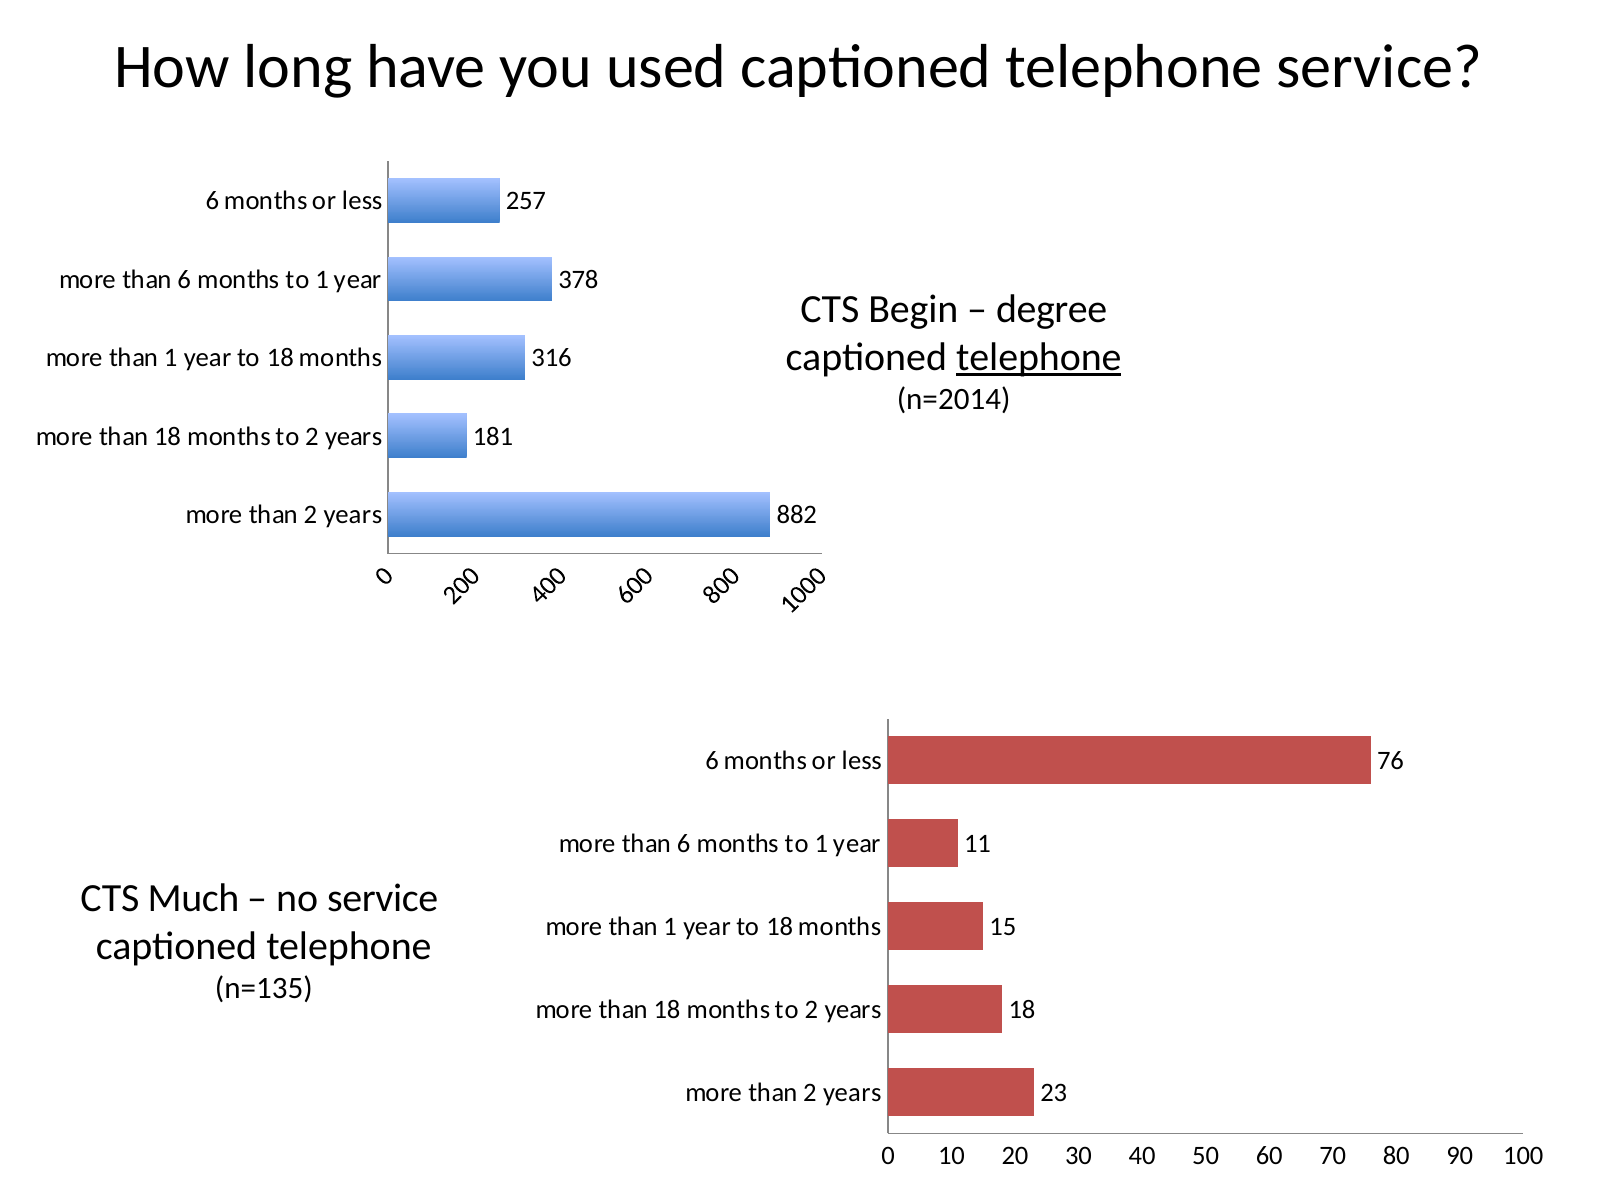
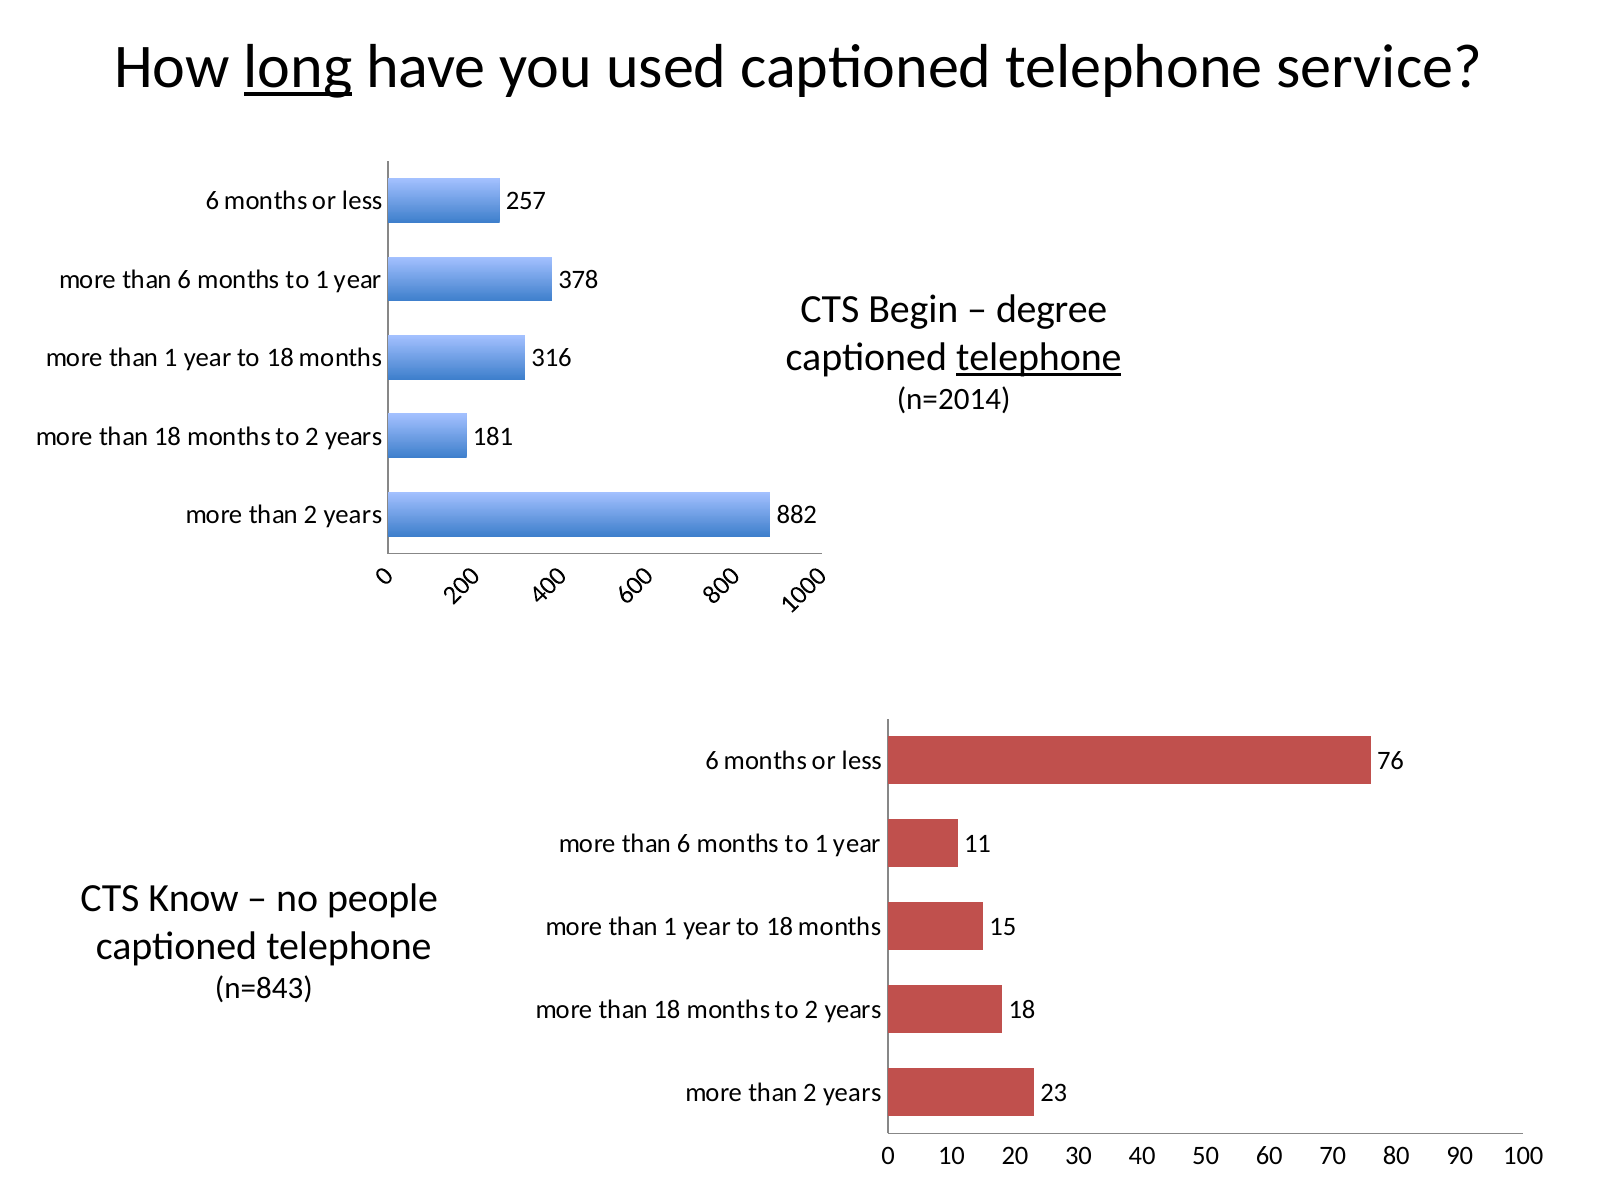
long underline: none -> present (298, 67)
Much: Much -> Know (194, 898)
no service: service -> people (383, 898)
n=135: n=135 -> n=843 (264, 988)
